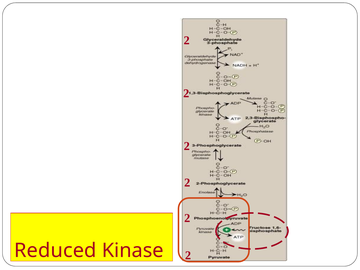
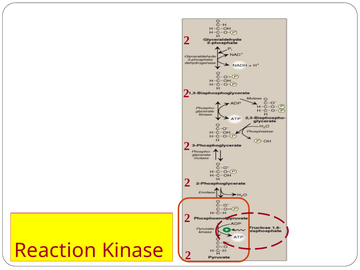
Reduced: Reduced -> Reaction (55, 251)
